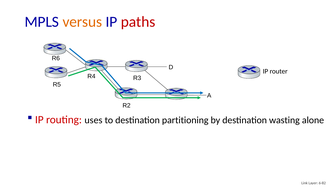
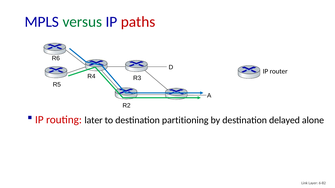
versus colour: orange -> green (82, 22)
uses: uses -> later (94, 120)
wasting: wasting -> delayed (284, 120)
